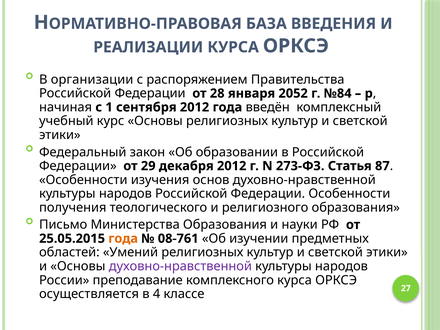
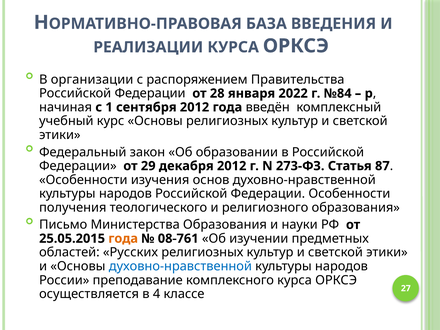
2052: 2052 -> 2022 (293, 93)
Умений: Умений -> Русских (130, 252)
духовно-нравственной colour: purple -> blue (180, 266)
